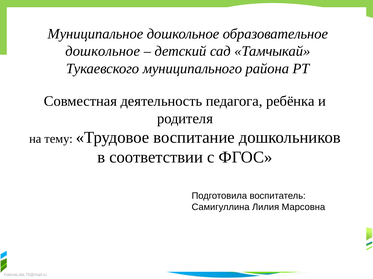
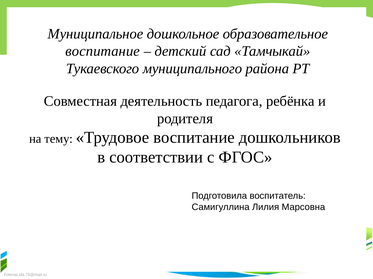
дошкольное: дошкольное -> воспитание (103, 51)
